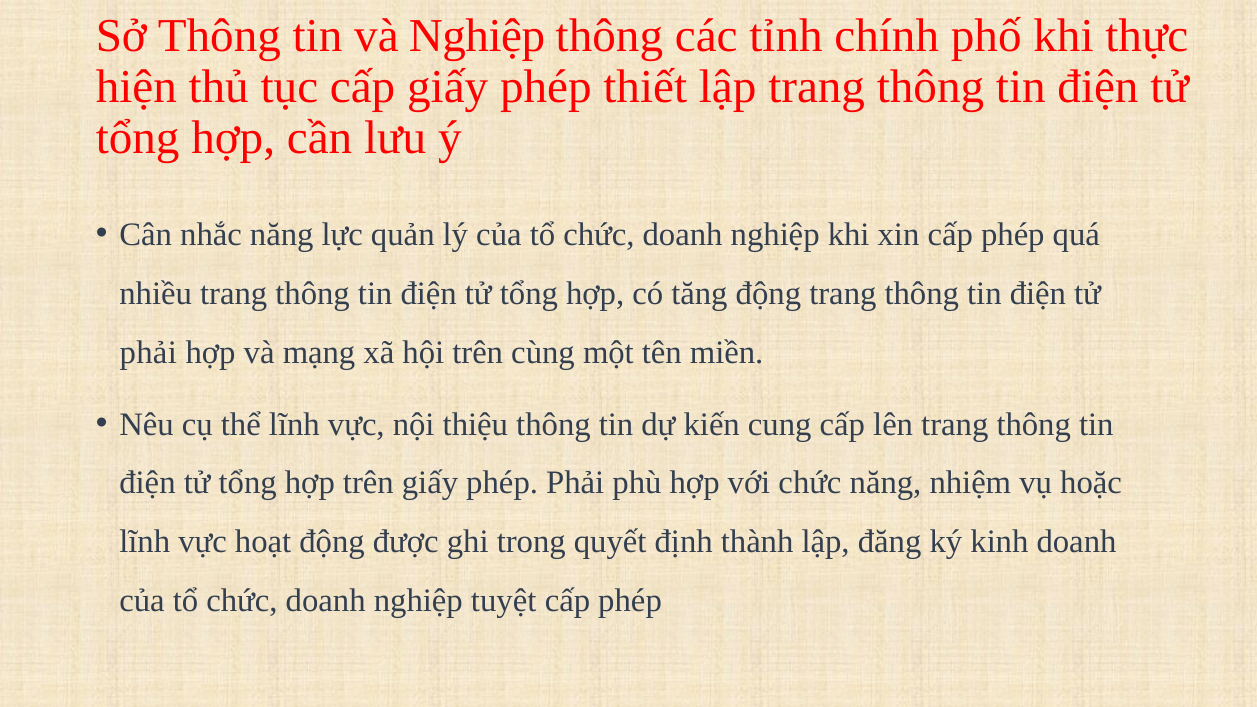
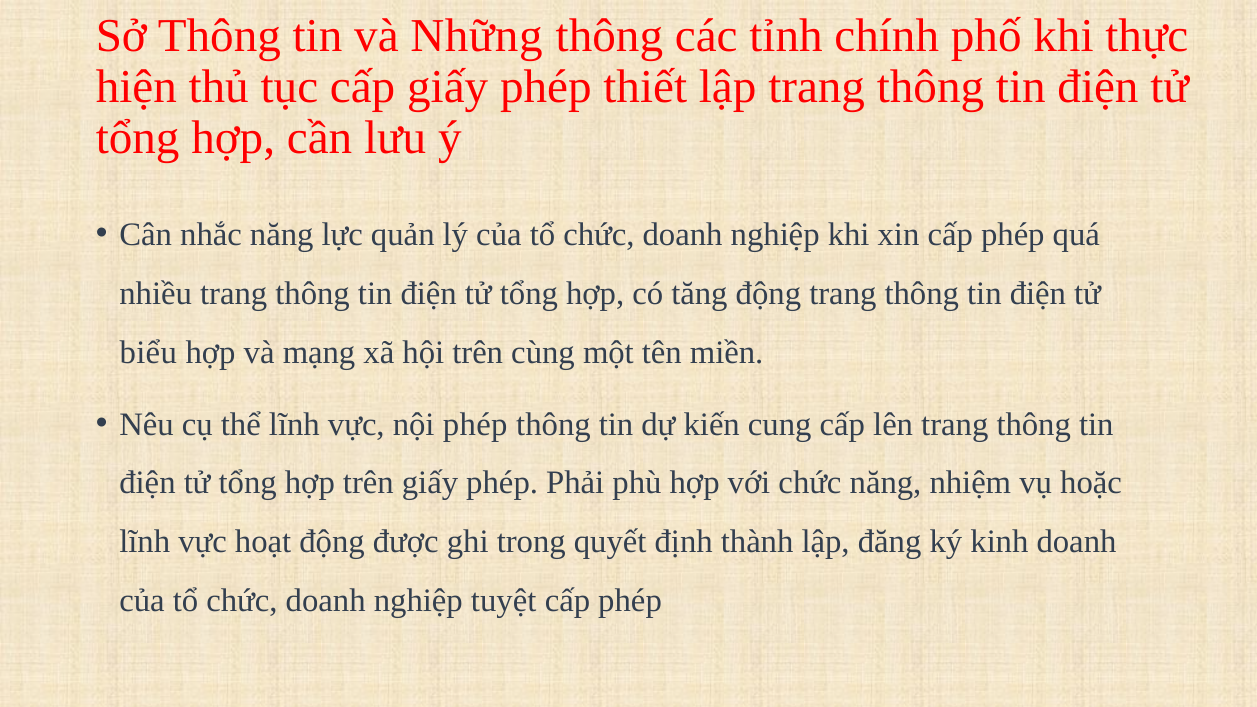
và Nghiệp: Nghiệp -> Những (477, 36)
phải: phải -> biểu (148, 352)
nội thiệu: thiệu -> phép (475, 424)
